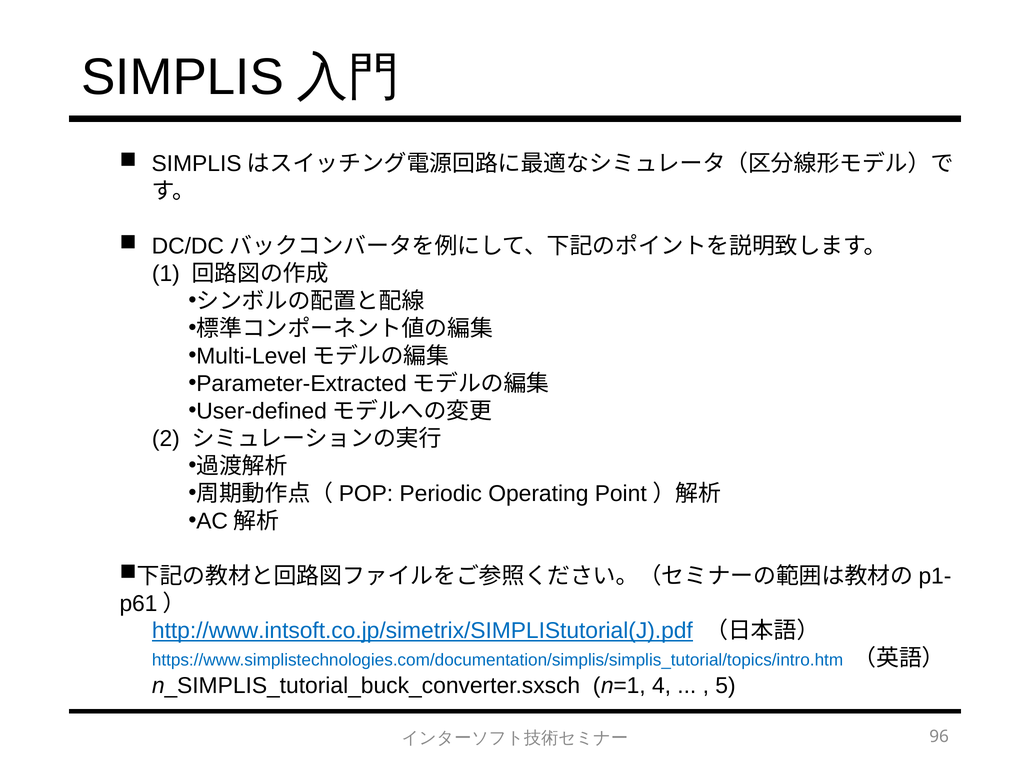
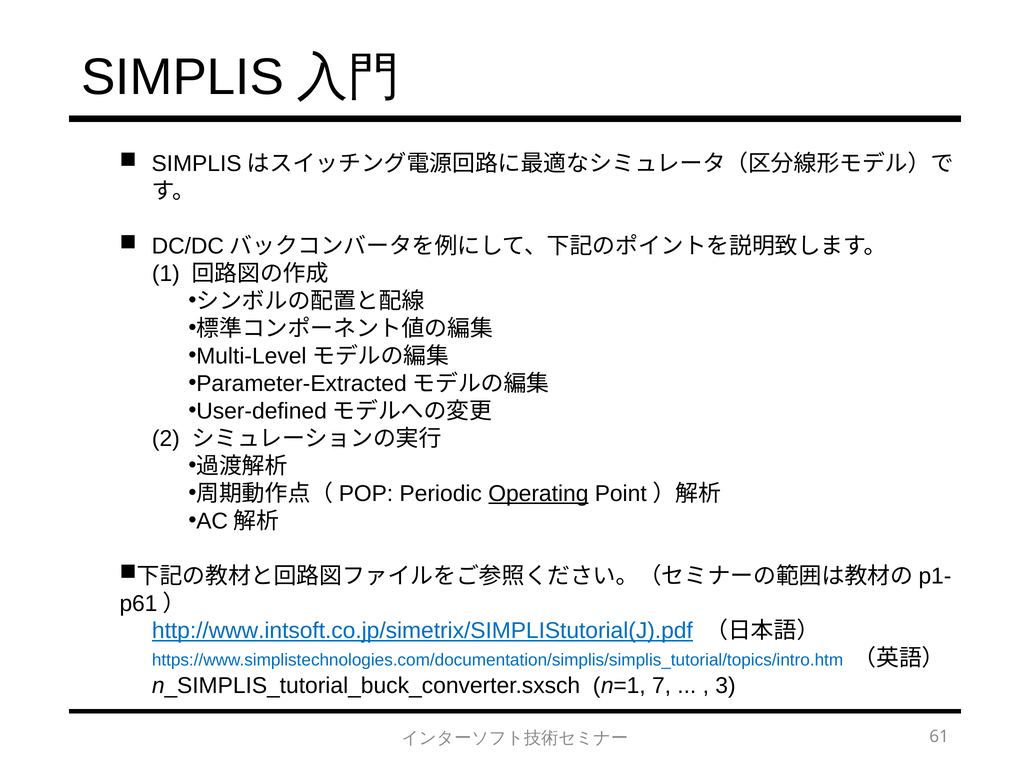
Operating underline: none -> present (538, 493)
4: 4 -> 7 (662, 685)
5: 5 -> 3 (725, 685)
96: 96 -> 61 (939, 736)
